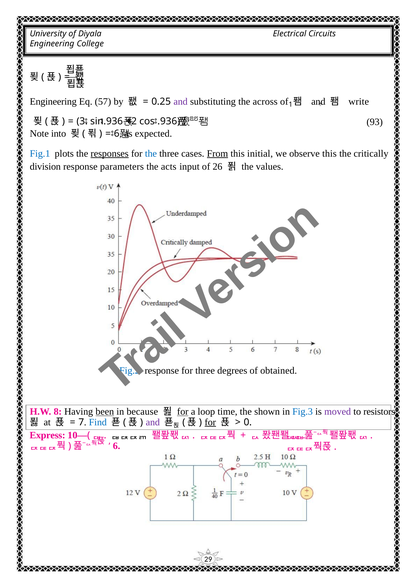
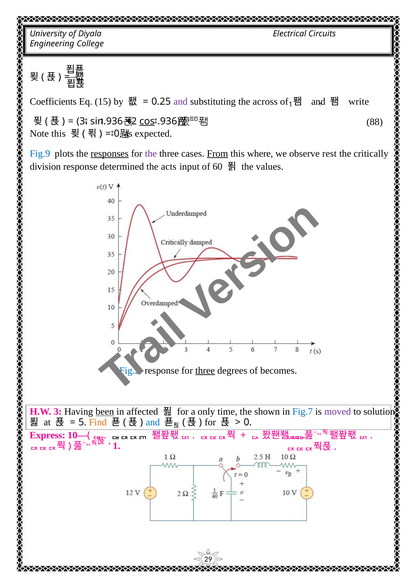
Engineering: Engineering -> Coefficients (53, 102)
57: 57 -> 15 (103, 102)
93: 93 -> 88 (375, 122)
cos underline: none -> present (147, 121)
Note into: into -> this (59, 134)
6: 6 -> 0 (117, 134)
Fig.1: Fig.1 -> Fig.9 (40, 154)
the colour: blue -> purple (151, 154)
initial: initial -> where (260, 154)
observe this: this -> rest (329, 154)
parameters: parameters -> determined (122, 167)
26: 26 -> 60 (218, 167)
three underline: none -> present (205, 370)
obtained: obtained -> becomes (279, 370)
H.W 8: 8 -> 3 (58, 412)
because: because -> affected (142, 412)
for underline: present -> none (183, 412)
loop: loop -> only (206, 412)
Fig.3: Fig.3 -> Fig.7 (303, 412)
resistors: resistors -> solution (379, 412)
7: 7 -> 5 (81, 422)
Find colour: blue -> orange (98, 422)
and colour: purple -> blue (153, 422)
for underline: present -> none (210, 422)
6: 6 -> 1 (117, 446)
